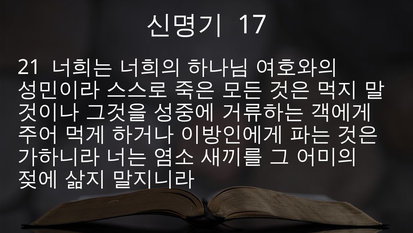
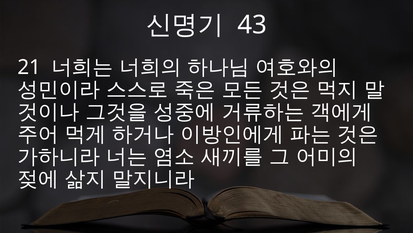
17: 17 -> 43 (252, 25)
